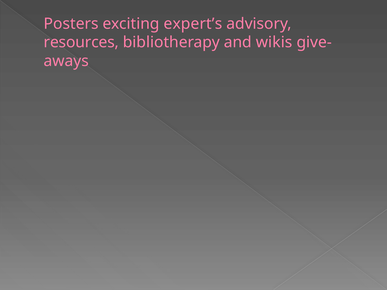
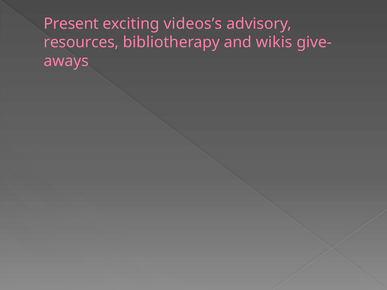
Posters: Posters -> Present (71, 24)
expert’s: expert’s -> videos’s (193, 24)
